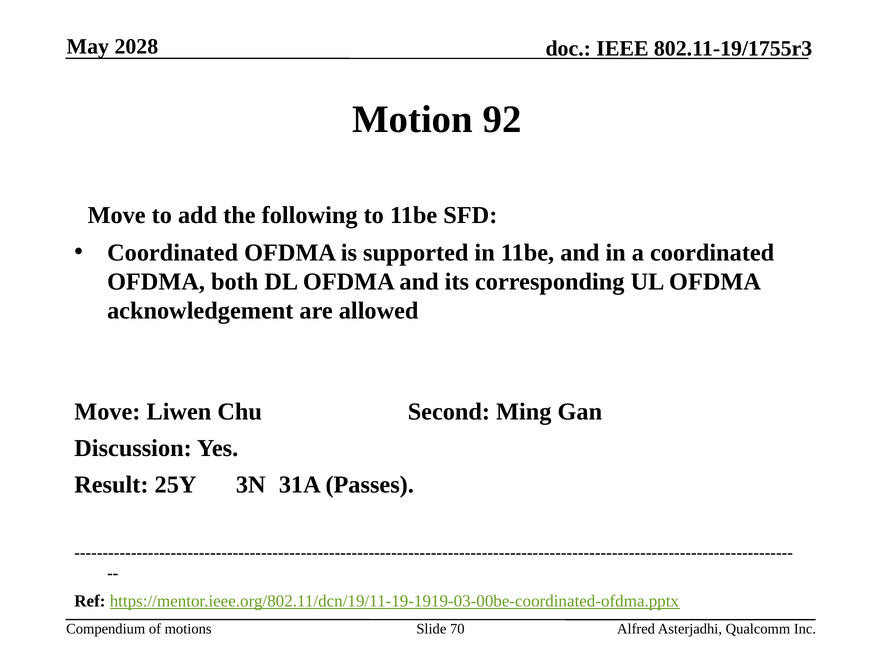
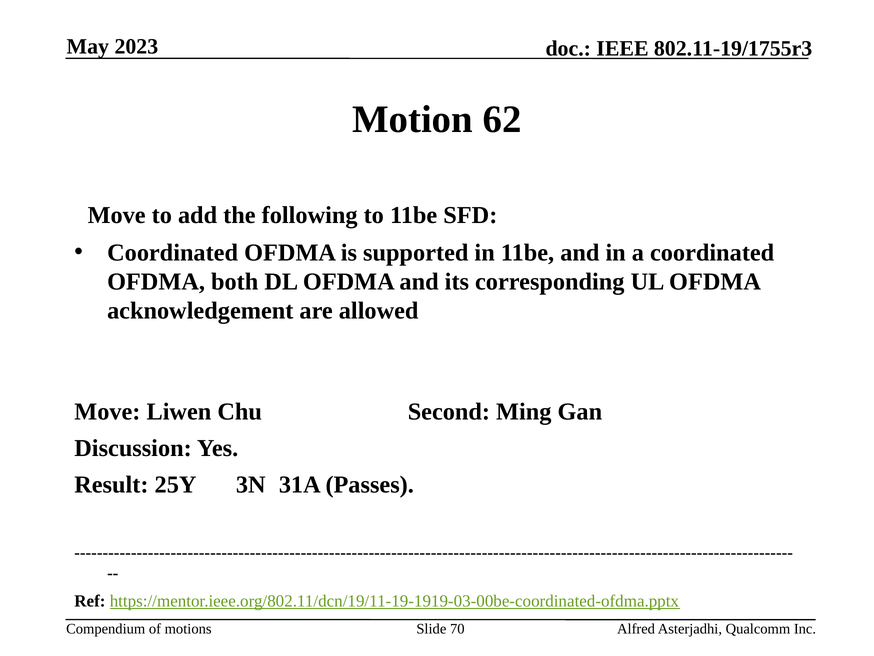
2028: 2028 -> 2023 (136, 46)
92: 92 -> 62 (502, 119)
